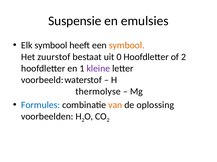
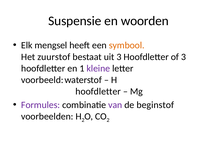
emulsies: emulsies -> woorden (145, 21)
Elk symbool: symbool -> mengsel (51, 46)
uit 0: 0 -> 3 (119, 57)
of 2: 2 -> 3 (184, 57)
thermolyse: thermolyse -> hoofdletter (98, 92)
Formules colour: blue -> purple (41, 105)
van colour: orange -> purple (115, 105)
oplossing: oplossing -> beginstof (155, 105)
